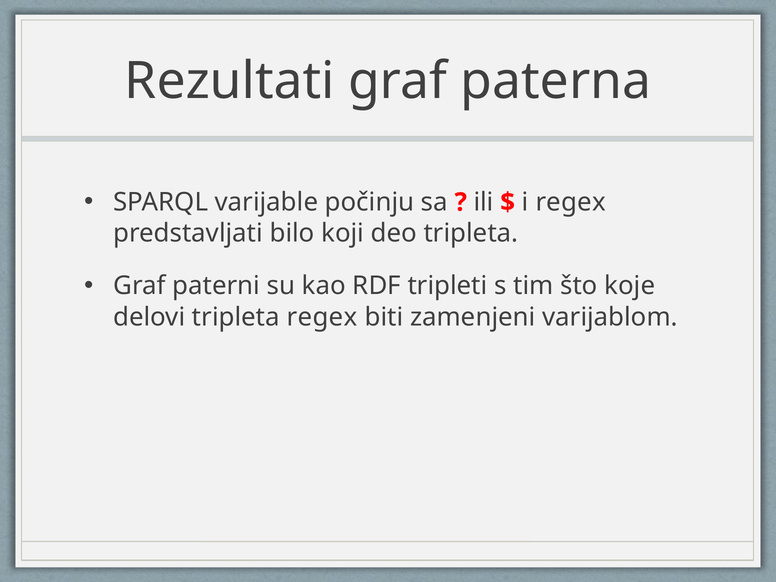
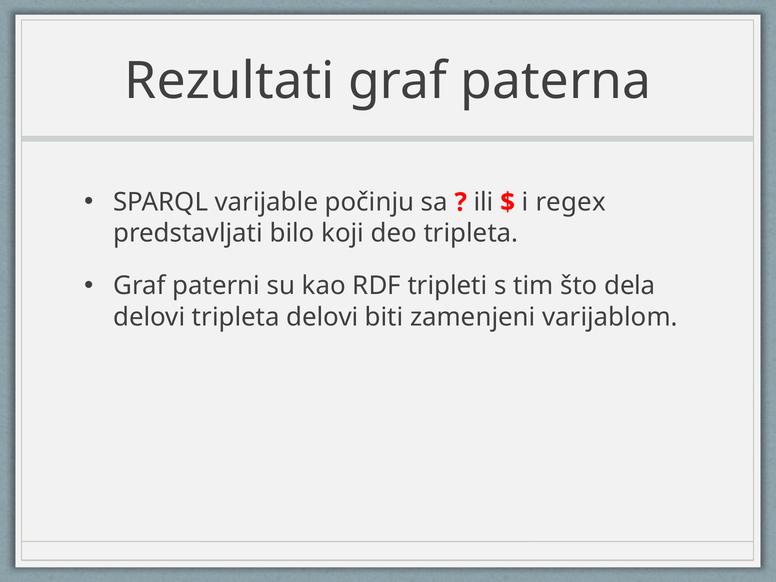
koje: koje -> dela (630, 286)
tripleta regex: regex -> delovi (322, 317)
